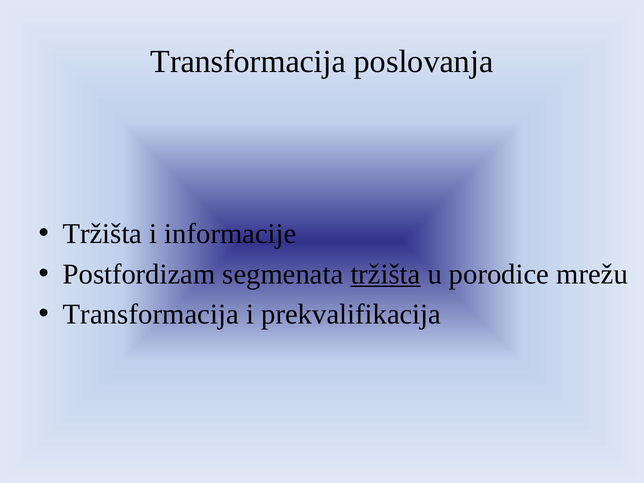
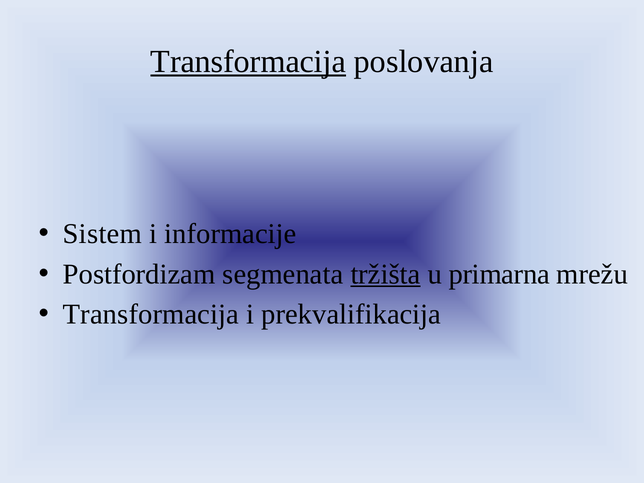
Transformacija underline: none -> present (248, 62)
Tržišta: Tržišta -> Sistem (102, 234)
porodice: porodice -> primarna (499, 274)
